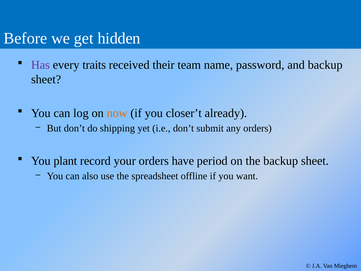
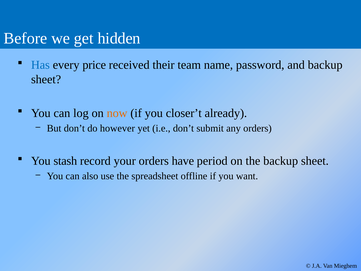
Has colour: purple -> blue (40, 65)
traits: traits -> price (94, 65)
shipping: shipping -> however (117, 128)
plant: plant -> stash (65, 161)
